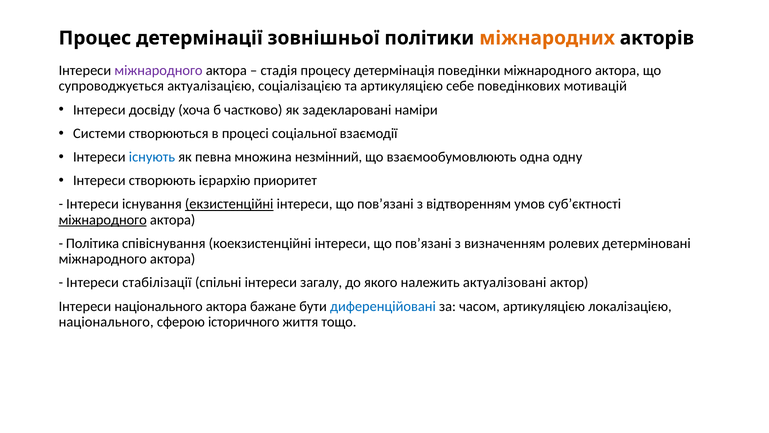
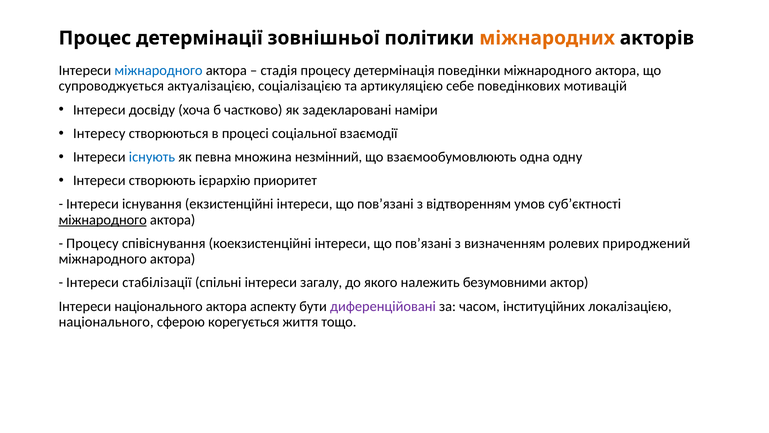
міжнародного colour: purple -> blue (158, 70)
Системи: Системи -> Інтересу (99, 133)
екзистенційні underline: present -> none (229, 204)
Політика: Політика -> Процесу (92, 243)
детерміновані: детерміновані -> природжений (646, 243)
актуалізовані: актуалізовані -> безумовними (505, 282)
бажане: бажане -> аспекту (273, 306)
диференційовані colour: blue -> purple (383, 306)
часом артикуляцією: артикуляцією -> інституційних (544, 306)
історичного: історичного -> корегується (244, 322)
